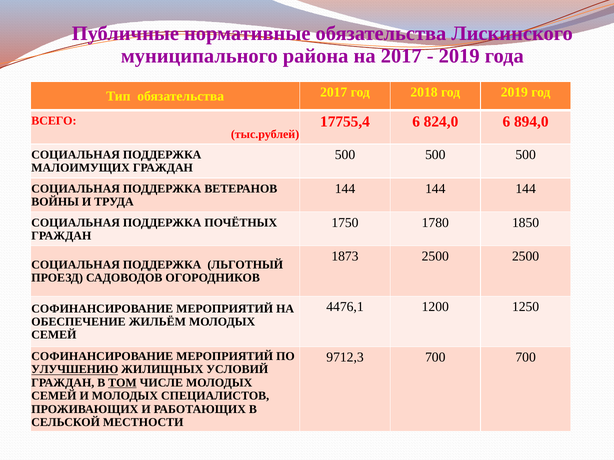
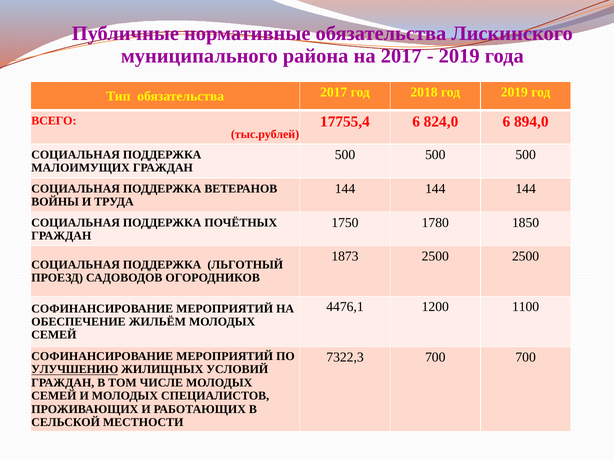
1250: 1250 -> 1100 (526, 307)
9712,3: 9712,3 -> 7322,3 (345, 358)
ТОМ underline: present -> none (122, 383)
